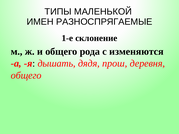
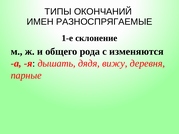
МАЛЕНЬКОЙ: МАЛЕНЬКОЙ -> ОКОНЧАНИЙ (103, 12)
прош: прош -> вижу (115, 64)
общего: общего -> парные (26, 75)
